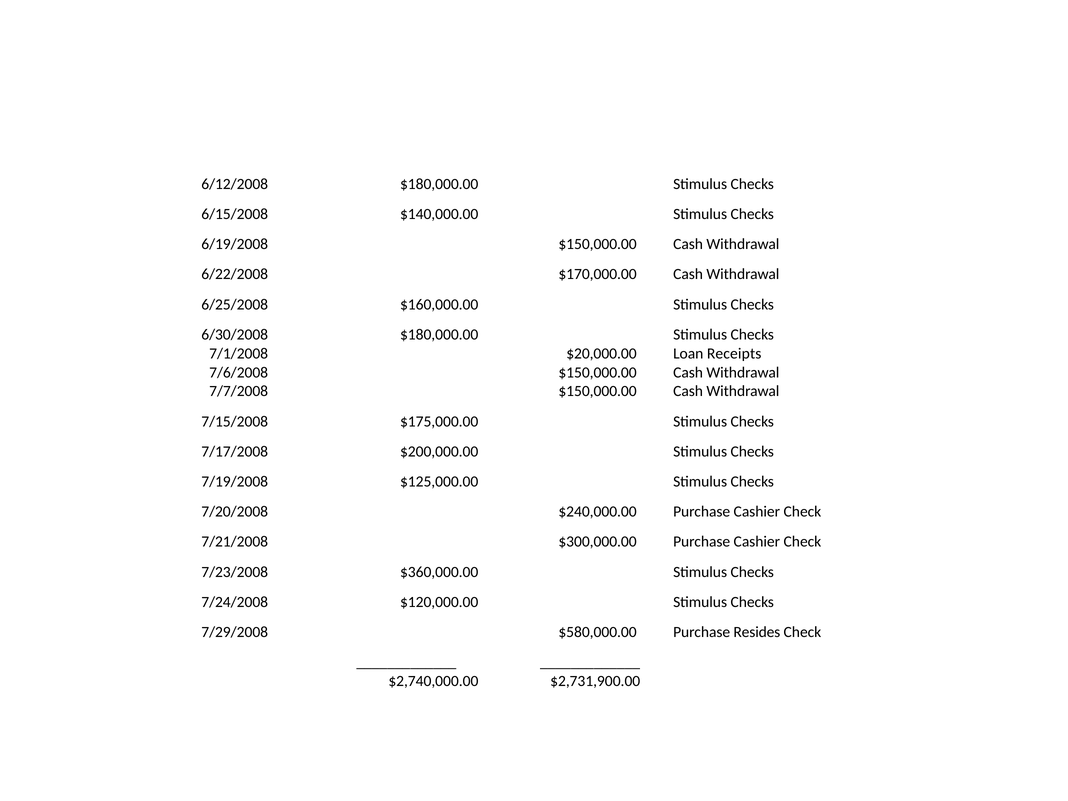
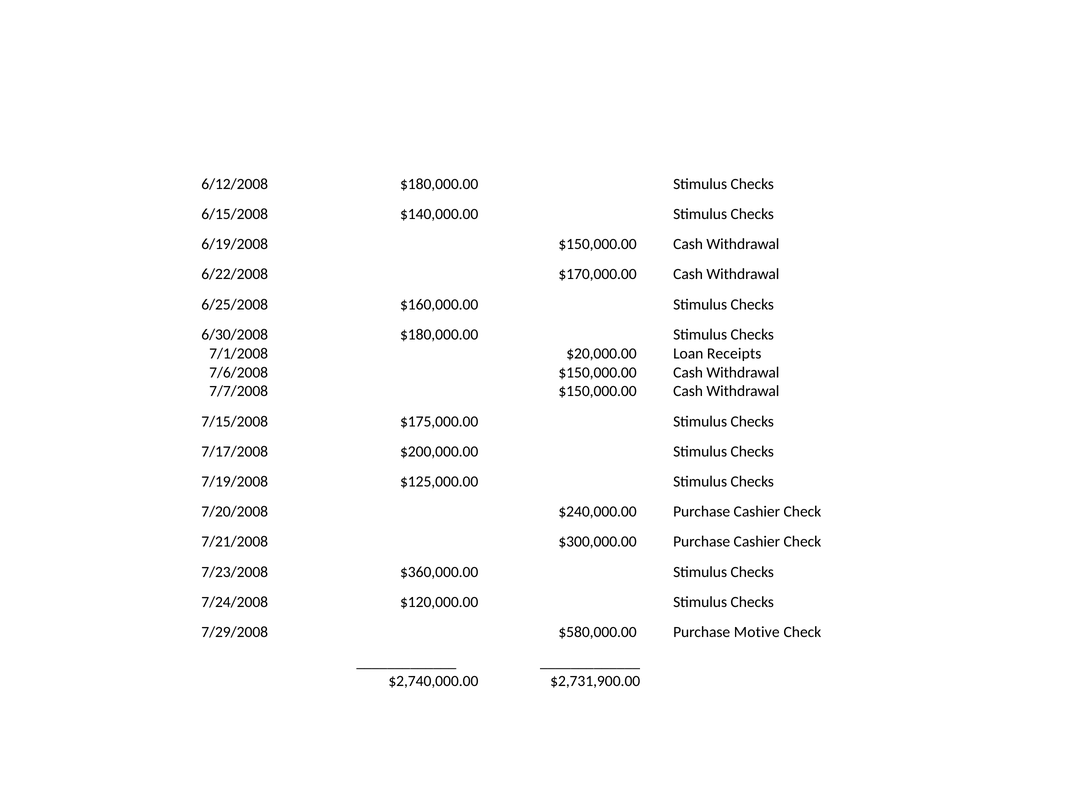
Resides: Resides -> Motive (757, 632)
